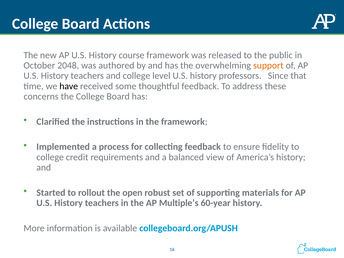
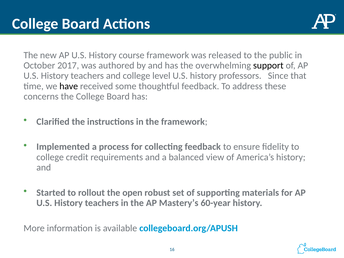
2048: 2048 -> 2017 (68, 65)
support colour: orange -> black (268, 65)
Multiple’s: Multiple’s -> Mastery’s (179, 203)
